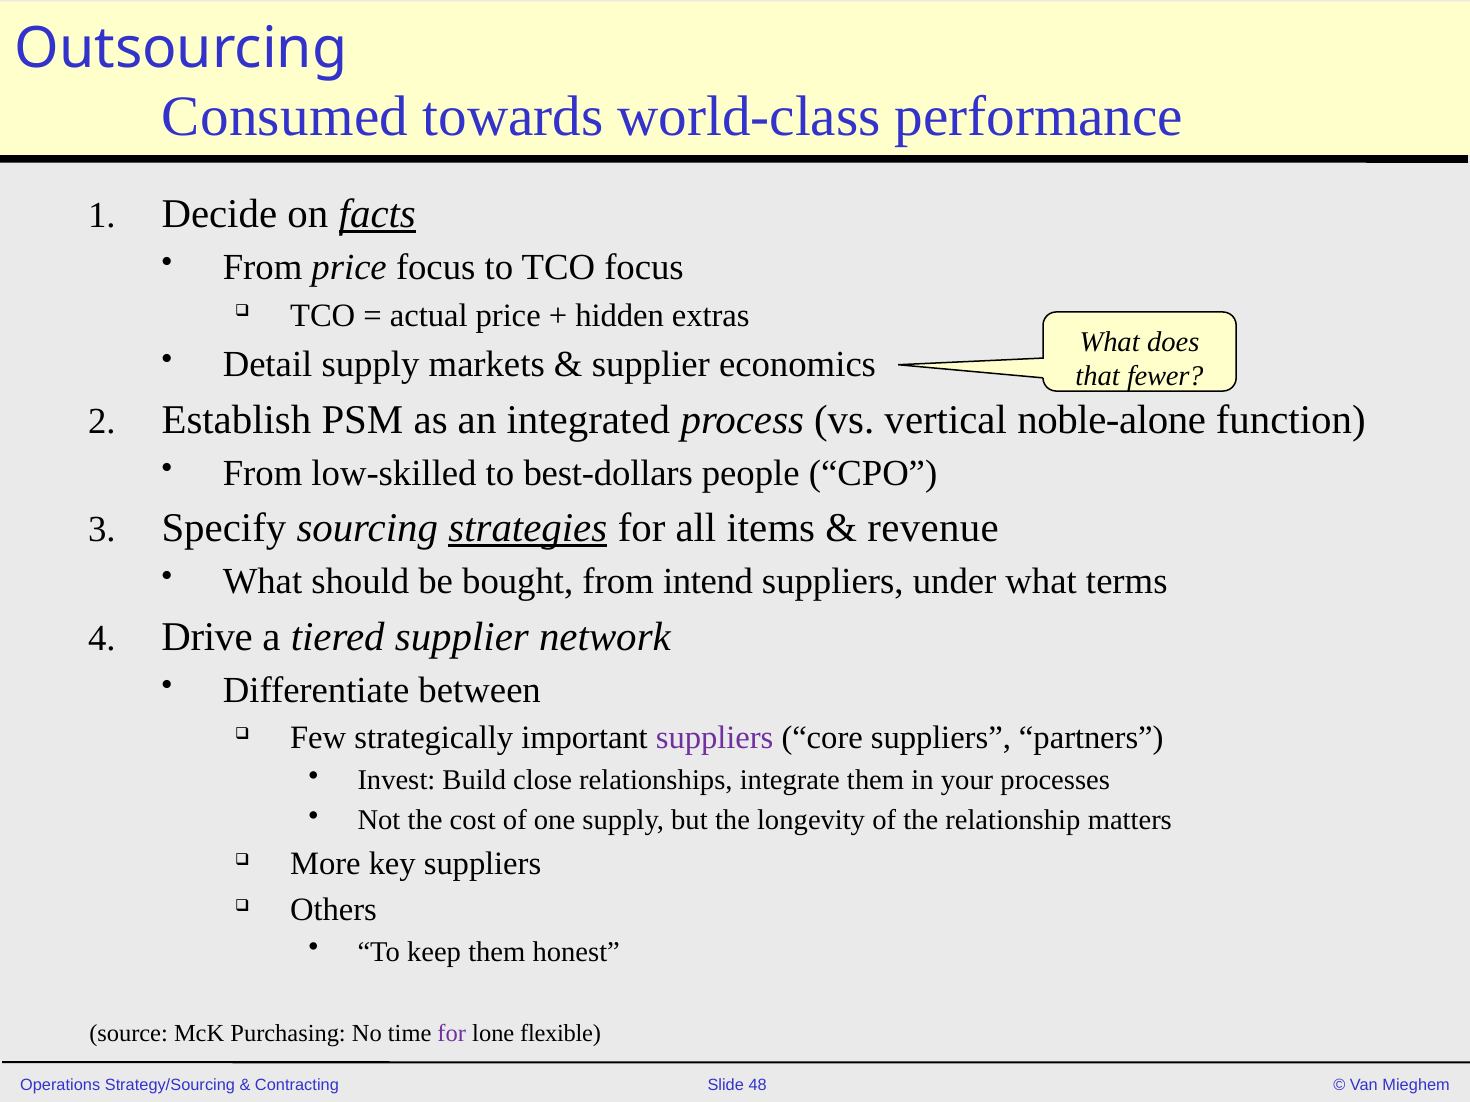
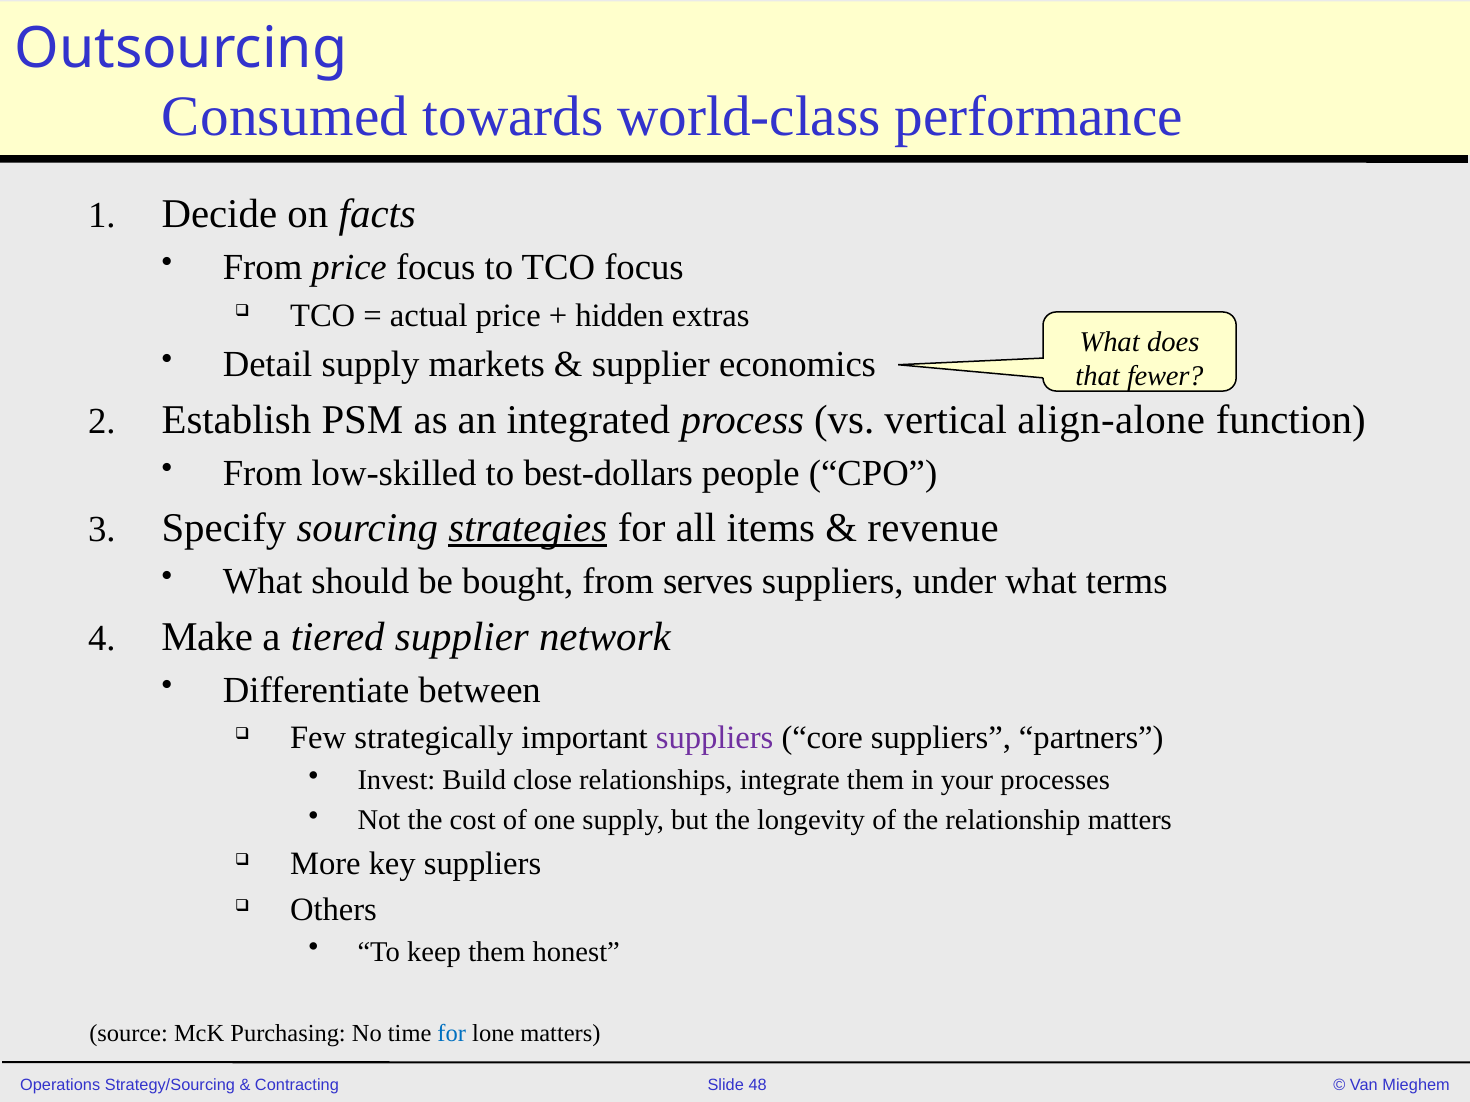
facts underline: present -> none (377, 214)
noble-alone: noble-alone -> align-alone (1111, 420)
intend: intend -> serves (708, 582)
Drive: Drive -> Make (207, 637)
for colour: purple -> blue (452, 1034)
lone flexible: flexible -> matters (560, 1034)
